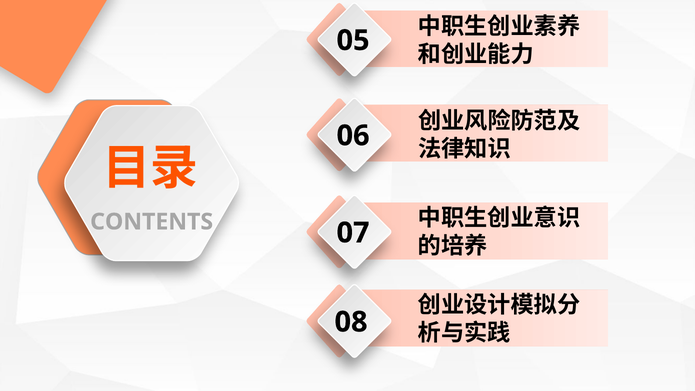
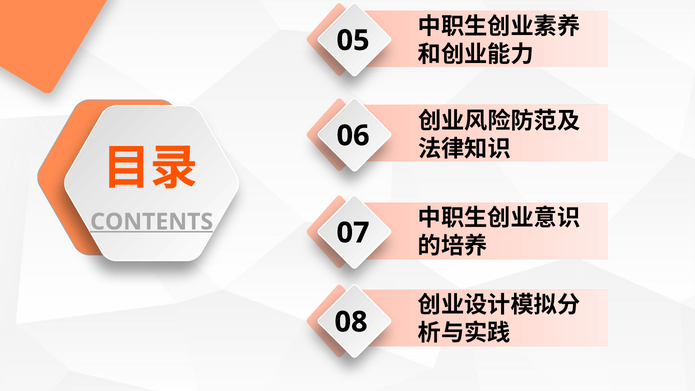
CONTENTS underline: none -> present (152, 222)
